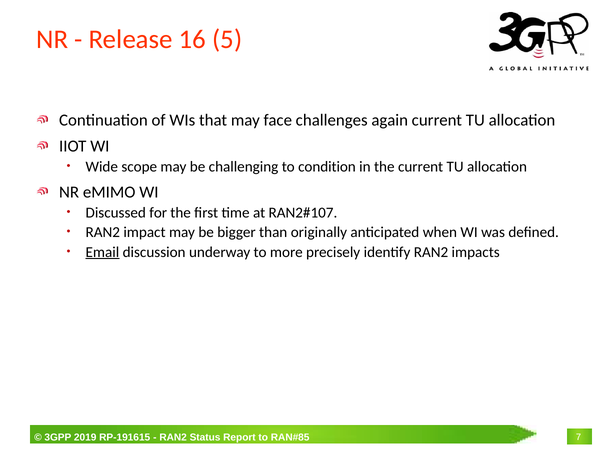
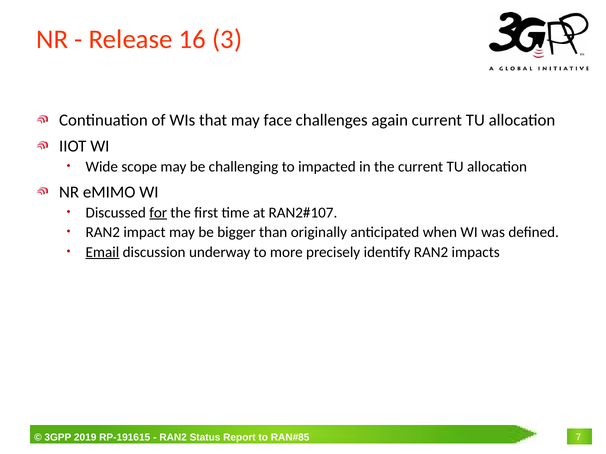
5: 5 -> 3 (227, 39)
condition: condition -> impacted (327, 167)
for underline: none -> present (158, 213)
